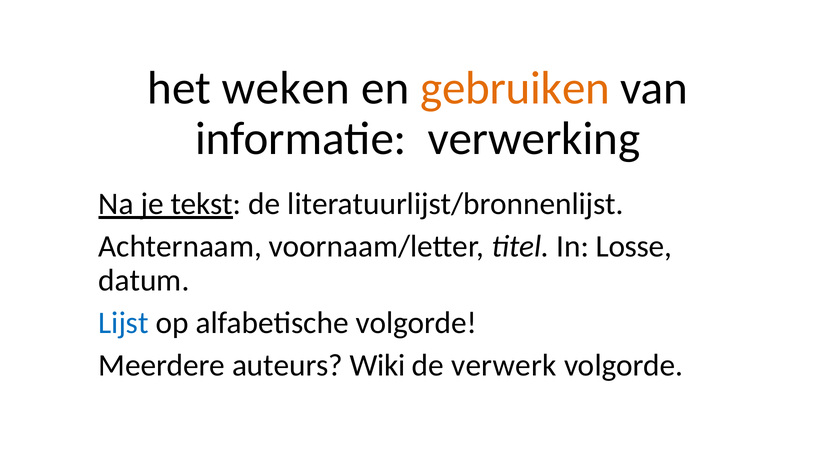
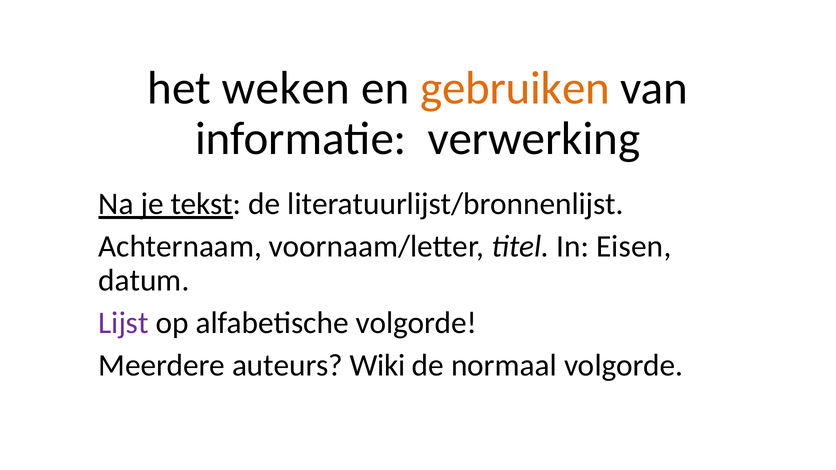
Losse: Losse -> Eisen (634, 247)
Lijst colour: blue -> purple (123, 323)
verwerk: verwerk -> normaal (504, 366)
